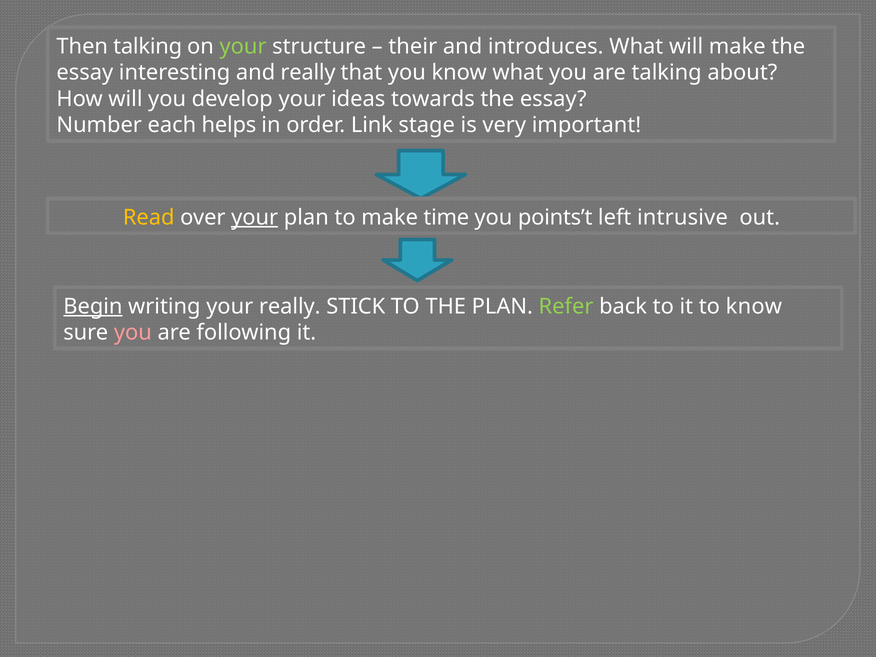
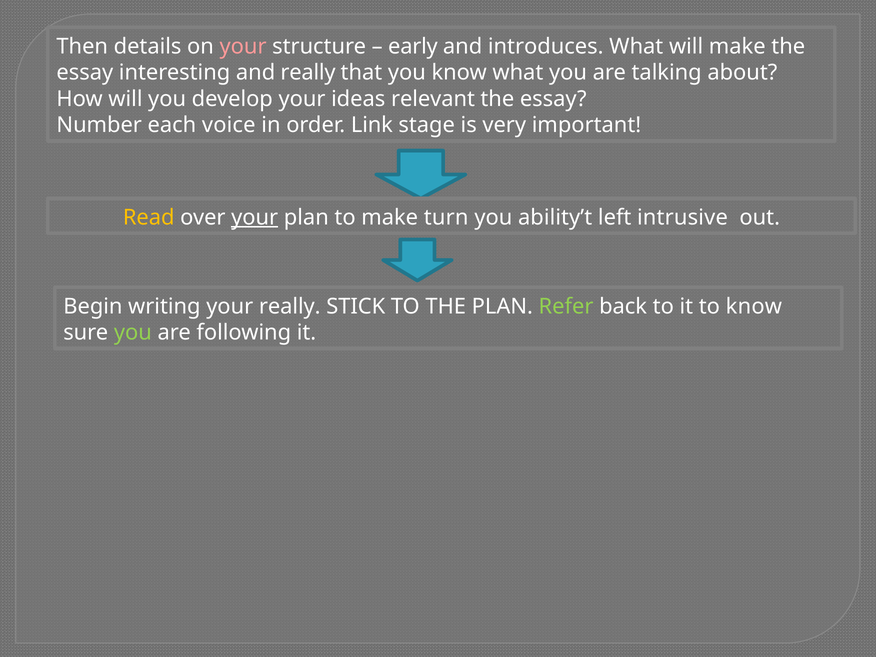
Then talking: talking -> details (148, 46)
your colour: light green -> pink (243, 46)
their: their -> early (413, 46)
towards: towards -> relevant (433, 99)
helps: helps -> voice (229, 125)
time: time -> turn (446, 217)
points’t: points’t -> ability’t (555, 217)
Begin underline: present -> none (93, 306)
you colour: pink -> light green (133, 333)
